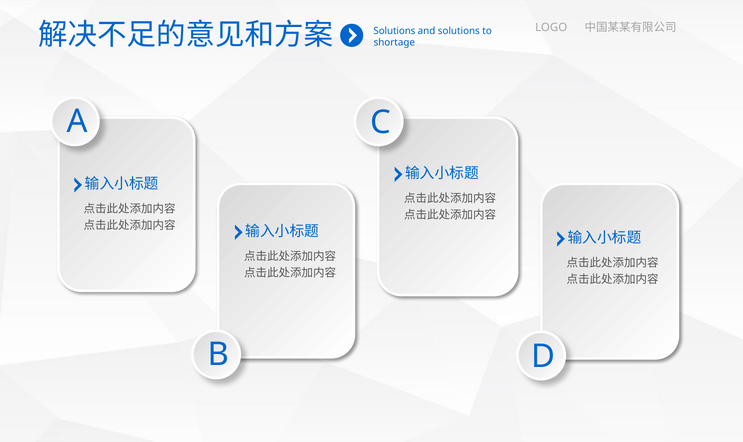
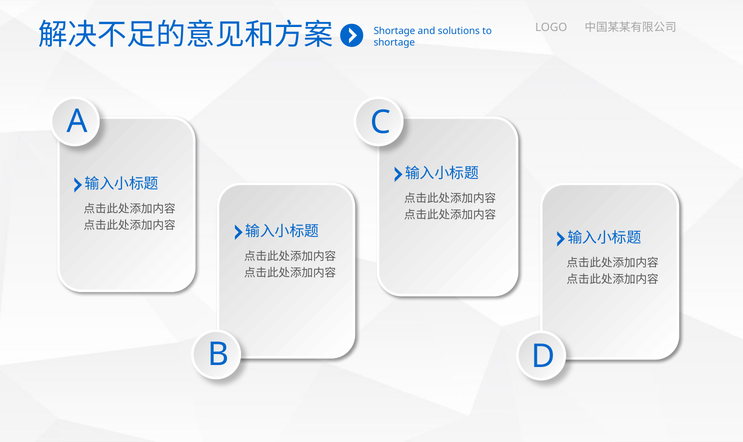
Solutions: Solutions -> Shortage (394, 31)
